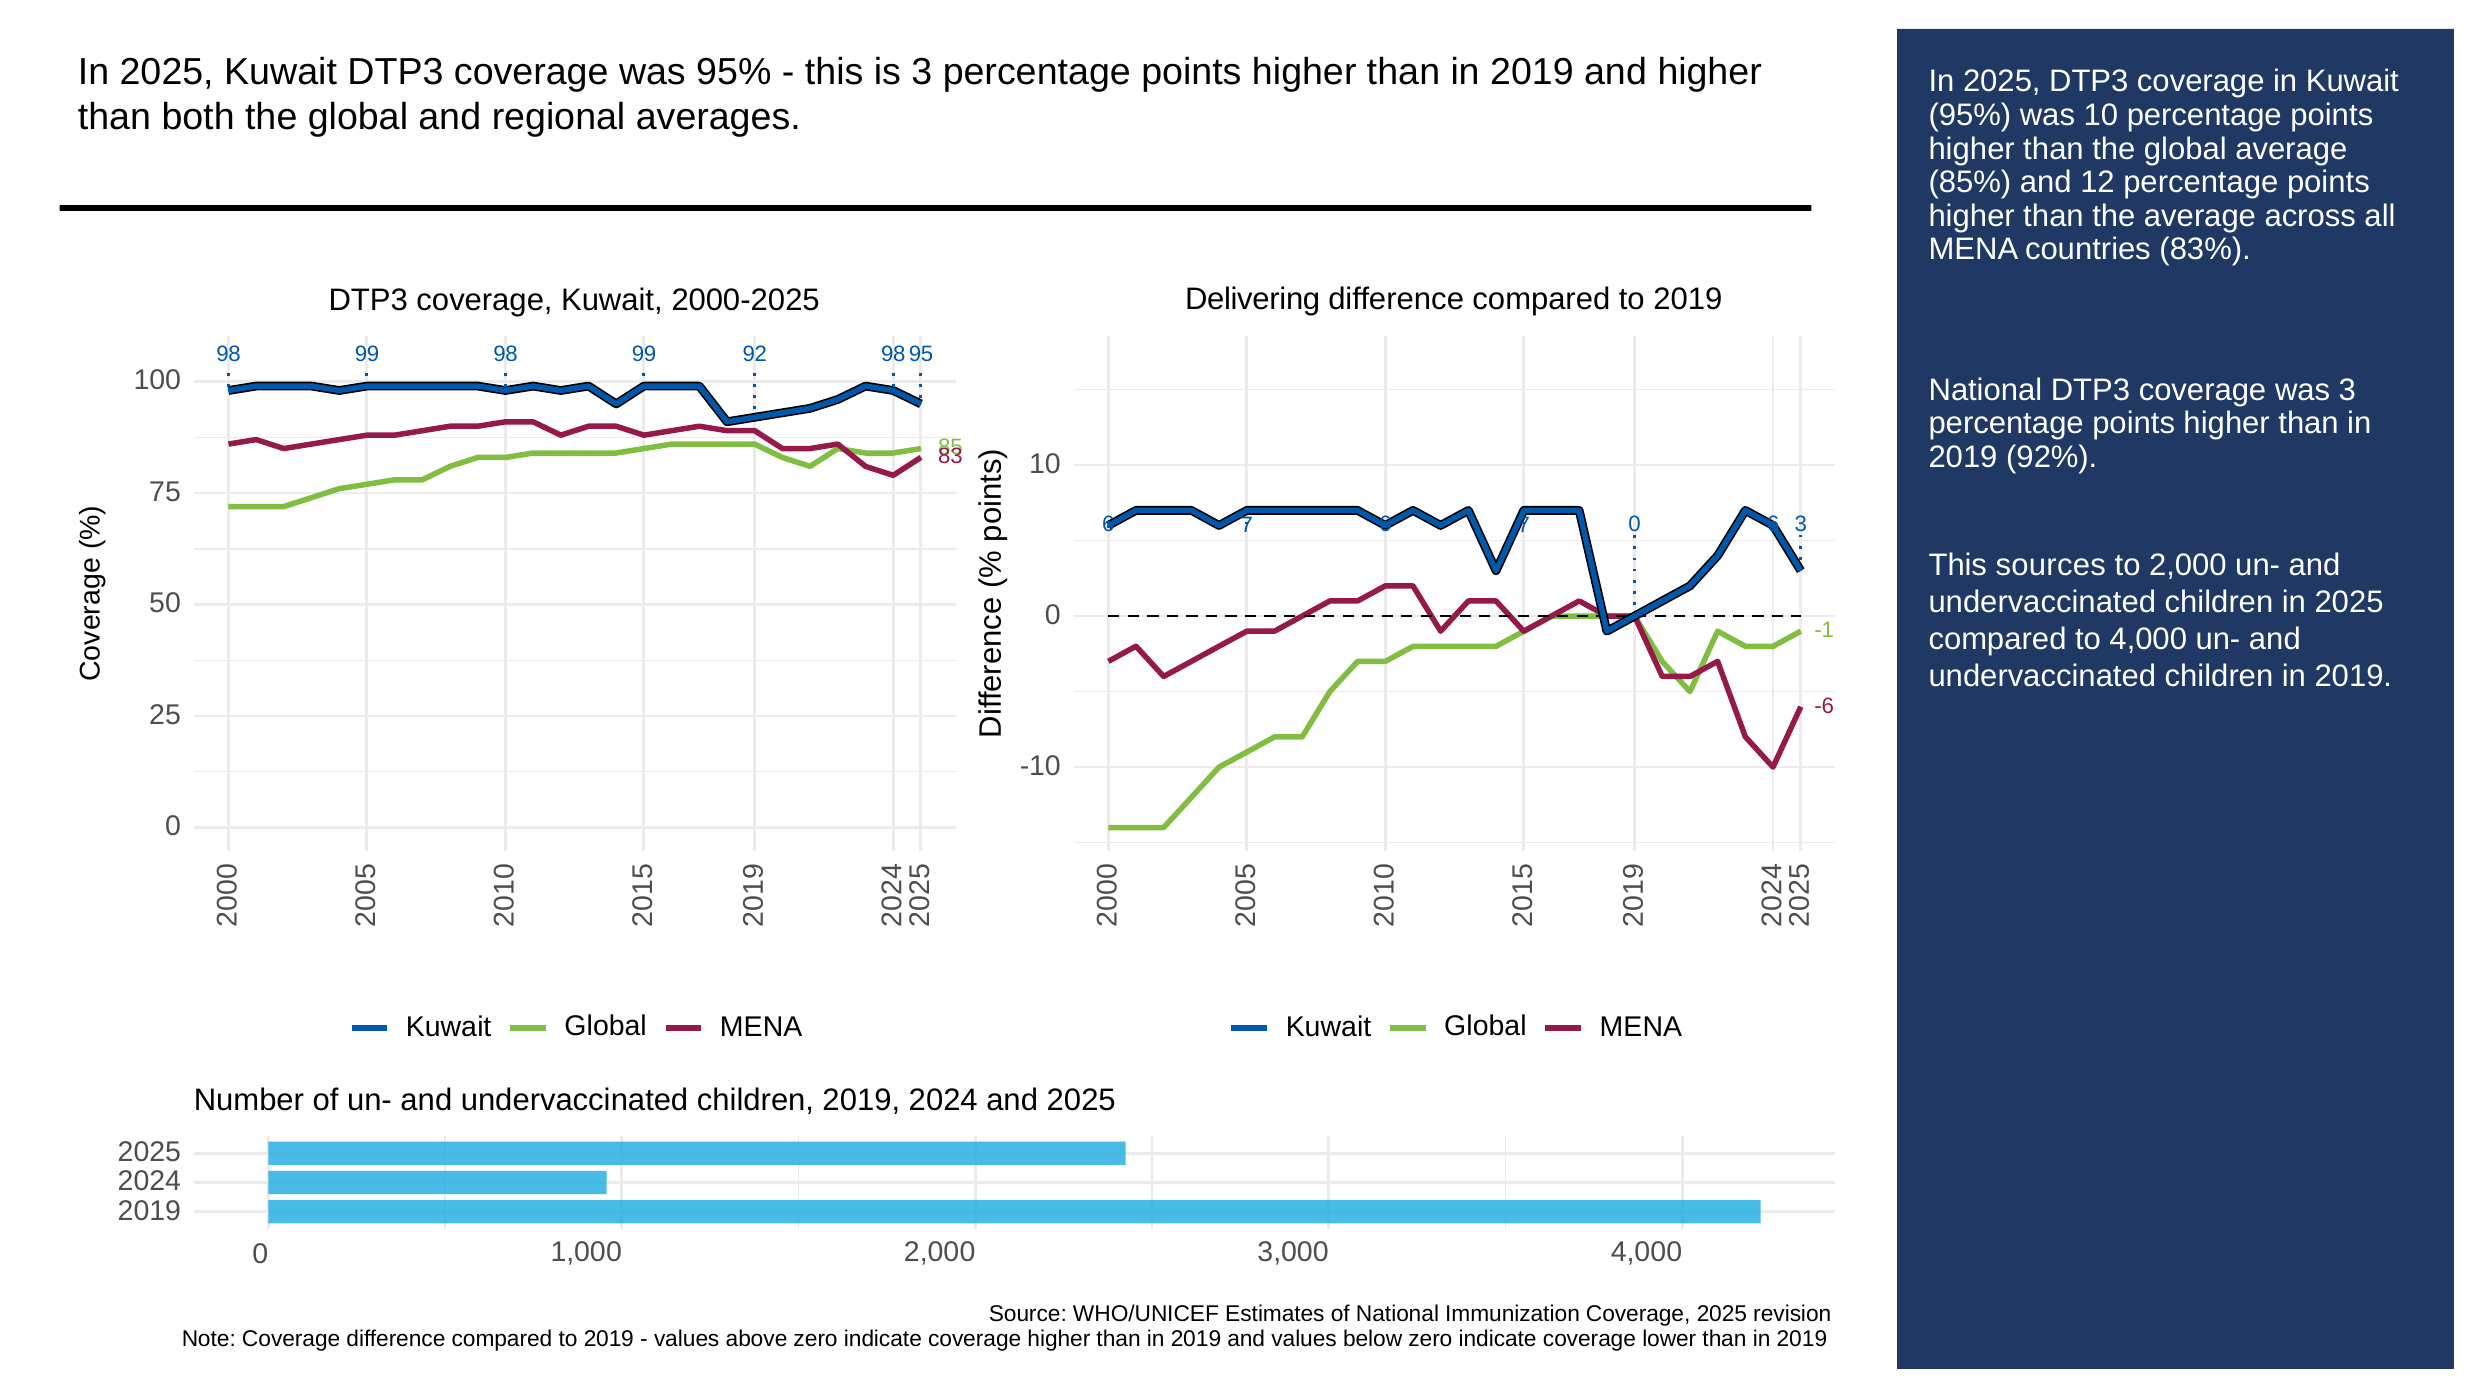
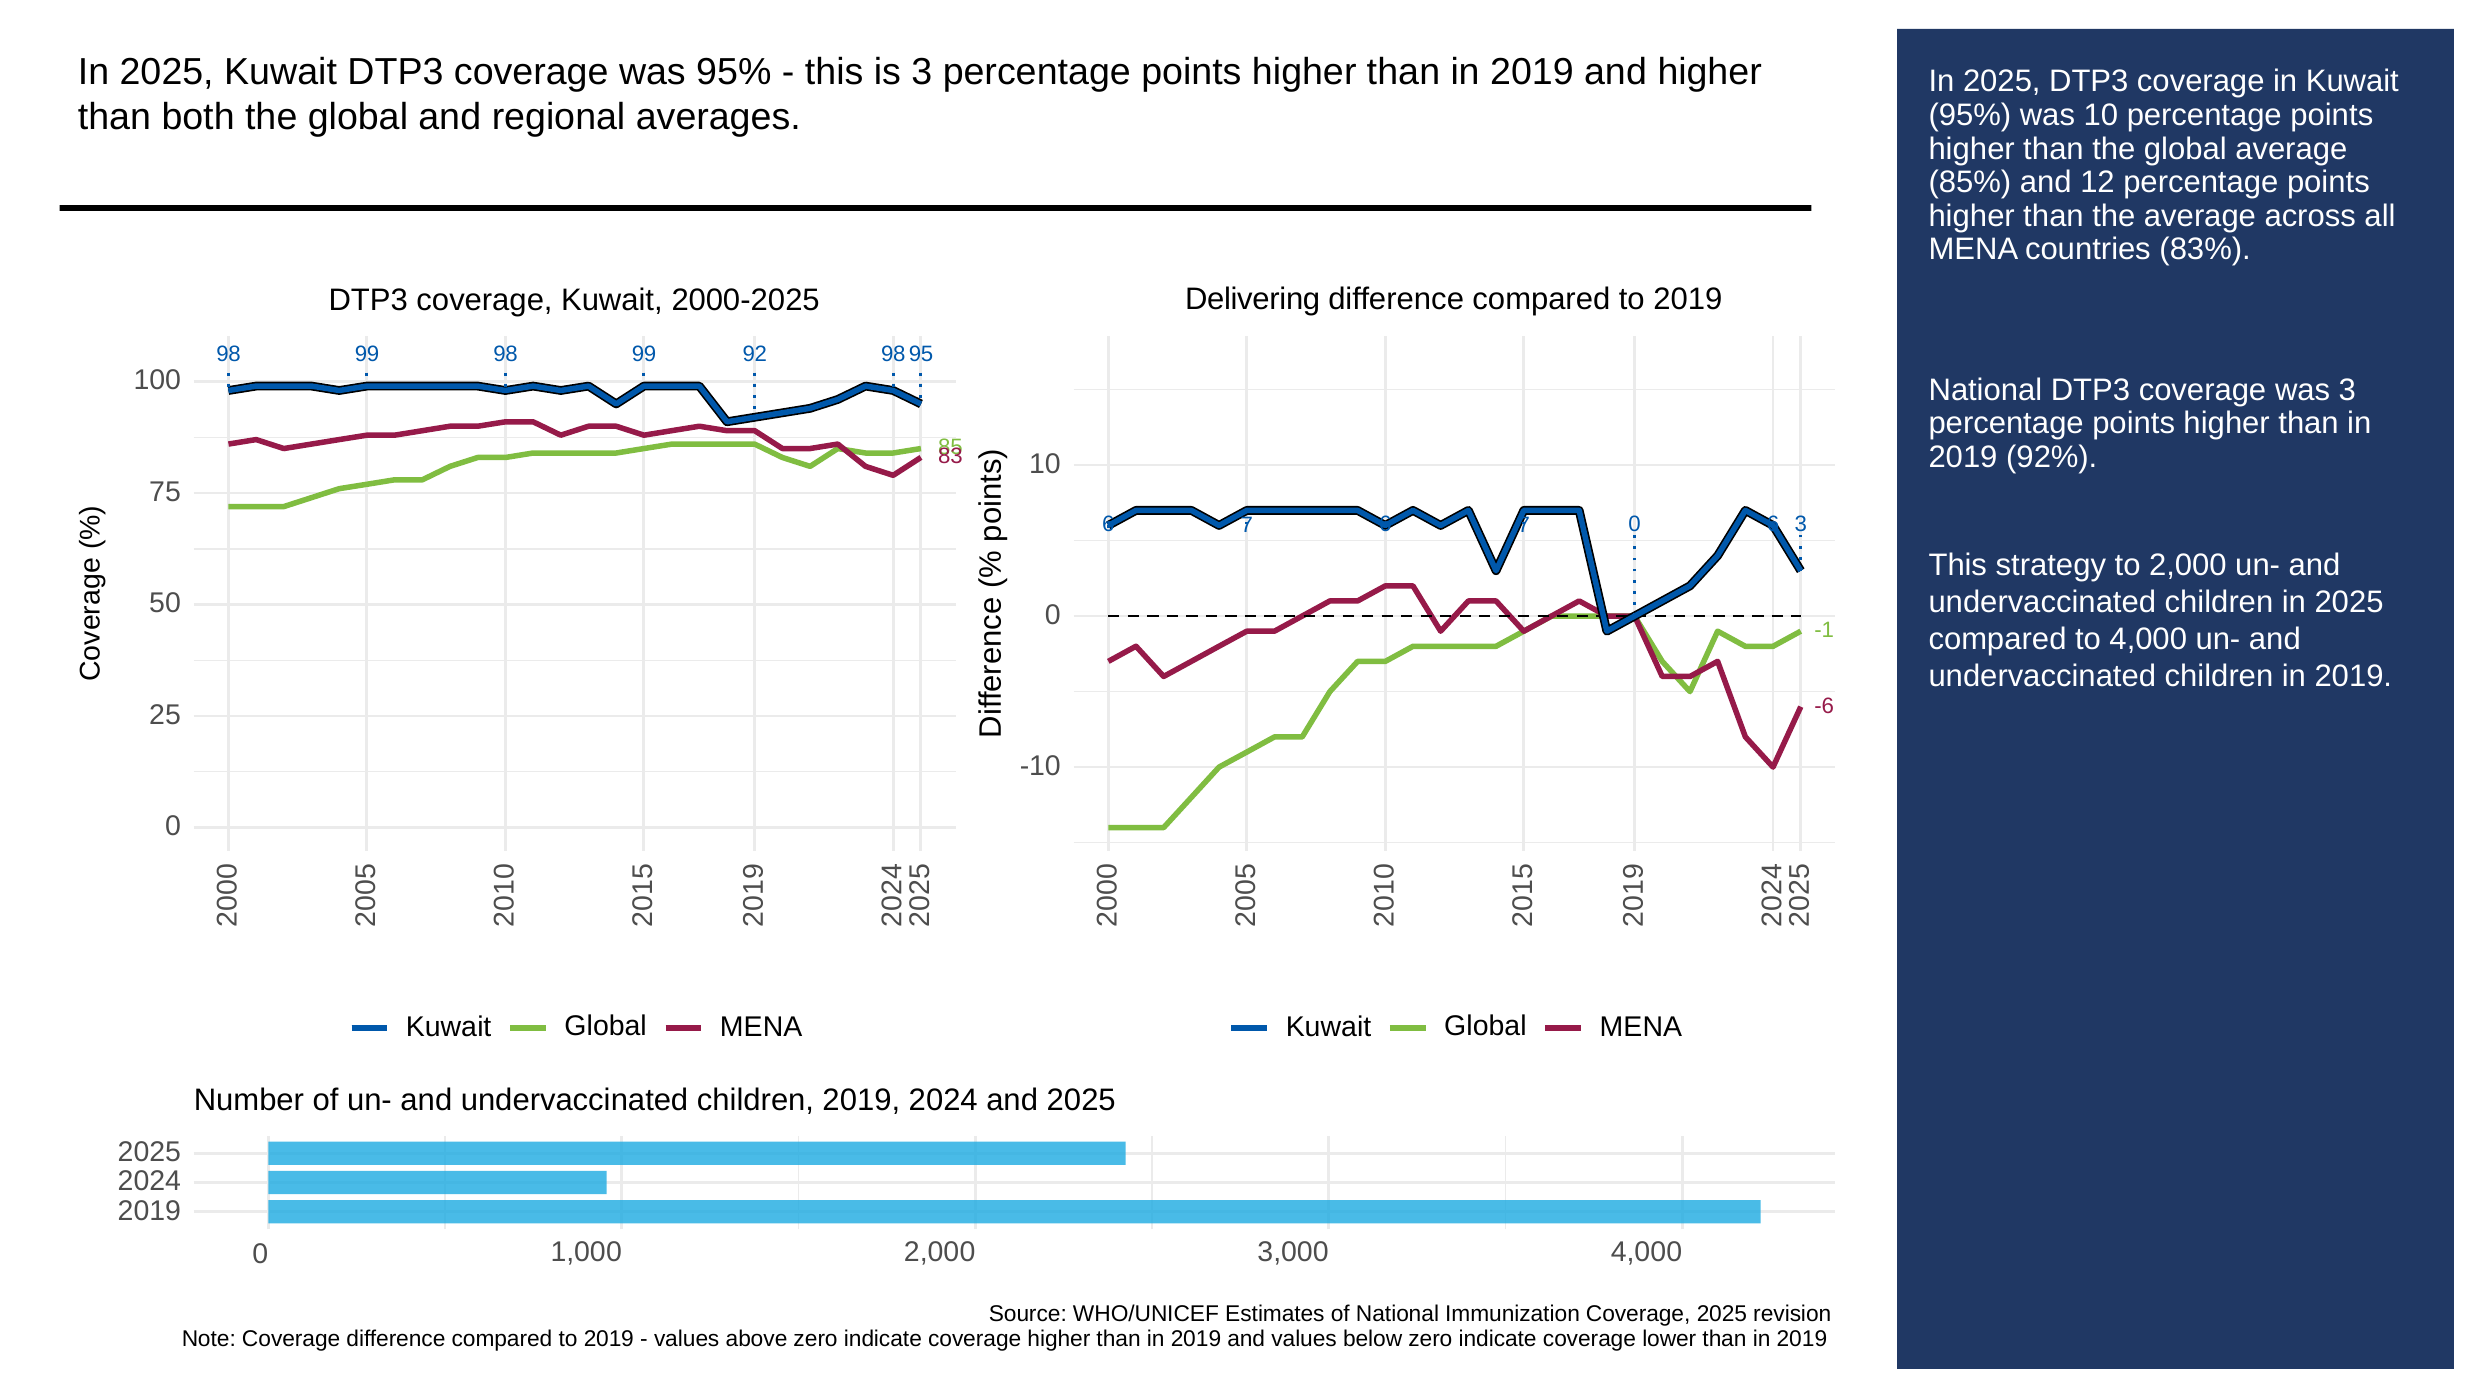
sources: sources -> strategy (2051, 565)
